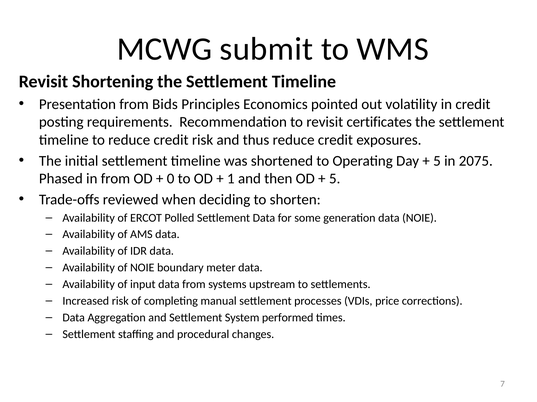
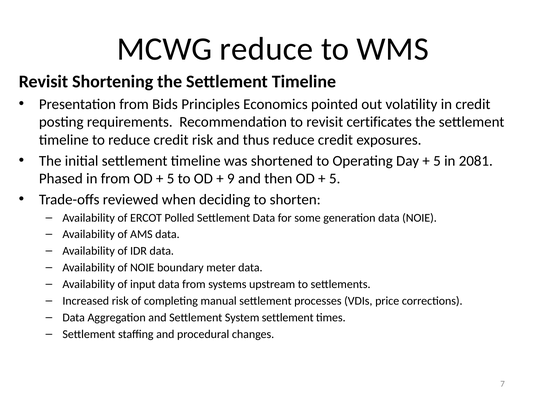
MCWG submit: submit -> reduce (266, 49)
2075: 2075 -> 2081 (476, 161)
0: 0 -> 5 (171, 179)
1: 1 -> 9 (231, 179)
System performed: performed -> settlement (288, 318)
